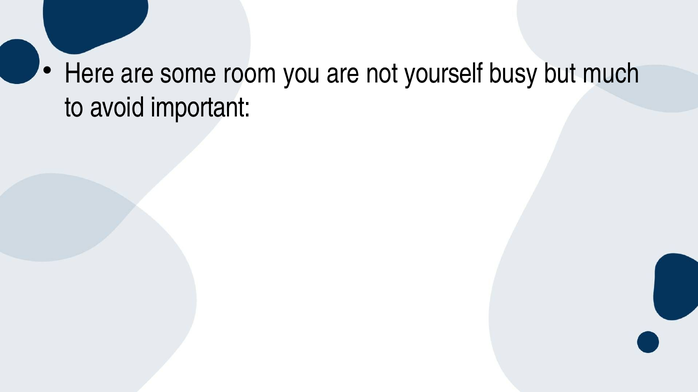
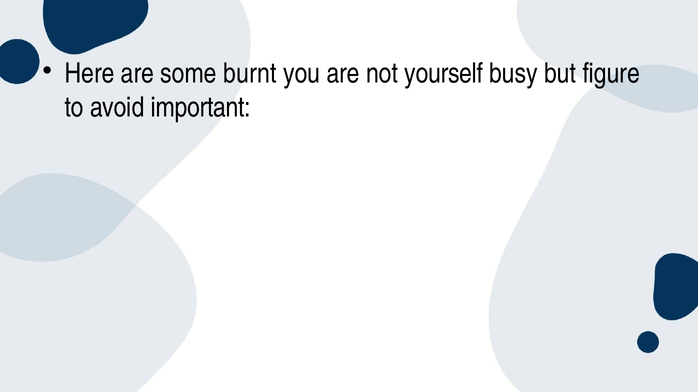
room: room -> burnt (250, 74)
much: much -> figure (611, 74)
